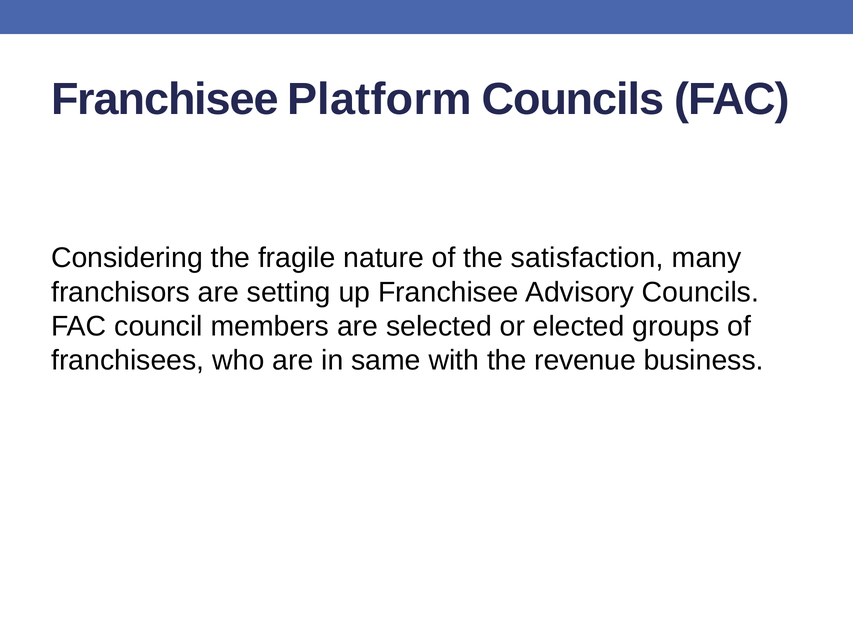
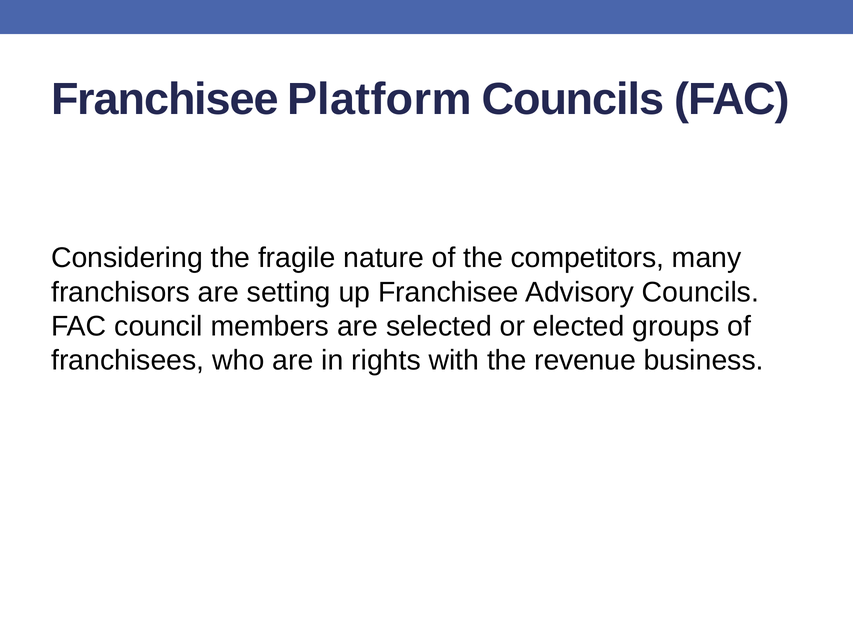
satisfaction: satisfaction -> competitors (588, 258)
same: same -> rights (386, 360)
